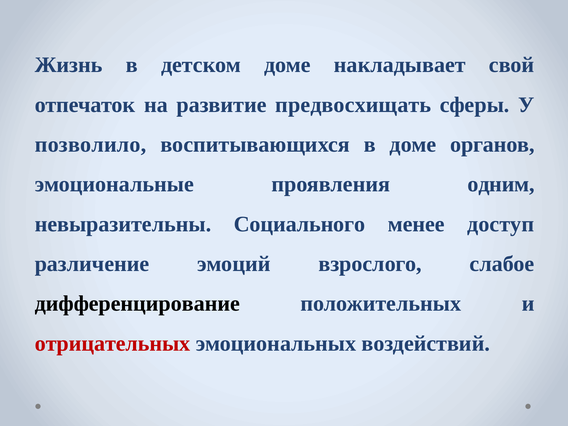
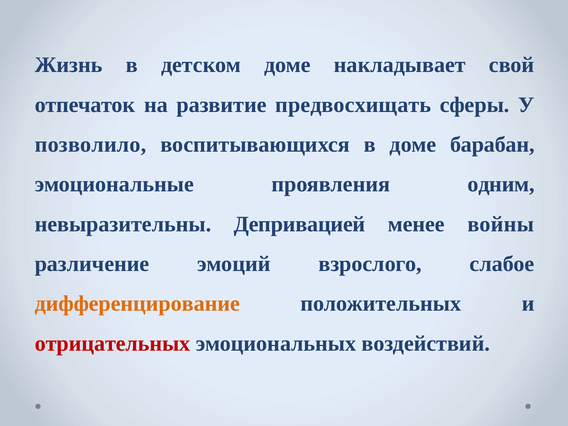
органов: органов -> барабан (492, 145)
Социального: Социального -> Депривацией (300, 224)
доступ: доступ -> войны (501, 224)
дифференцирование colour: black -> orange (137, 304)
